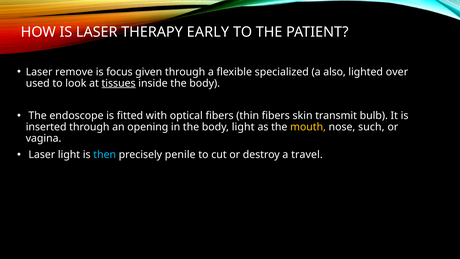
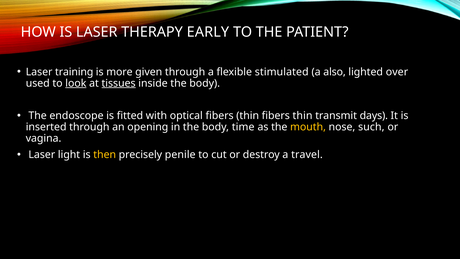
remove: remove -> training (74, 72)
focus: focus -> more (119, 72)
specialized: specialized -> stimulated (282, 72)
look underline: none -> present (76, 83)
thin fibers skin: skin -> thin (303, 116)
bulb: bulb -> days (374, 116)
body light: light -> time (243, 127)
then colour: light blue -> yellow (105, 154)
